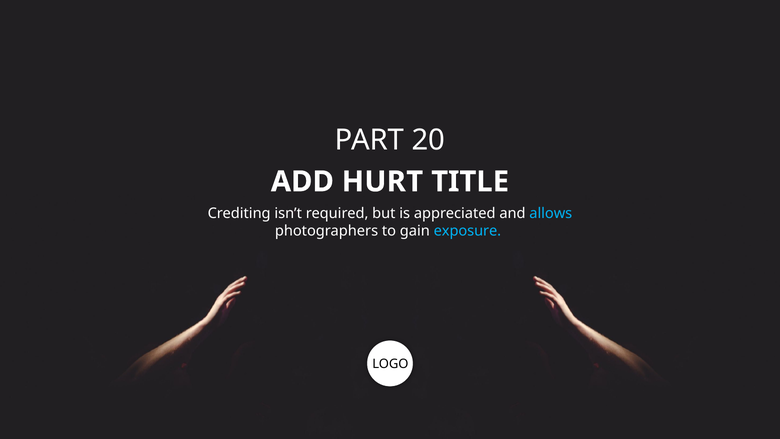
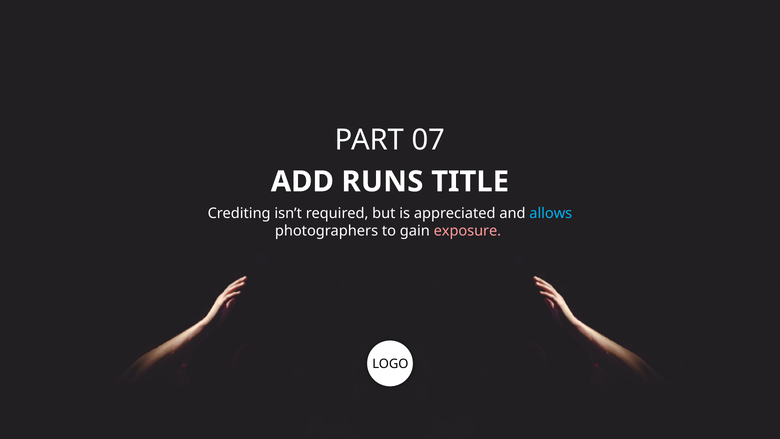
20: 20 -> 07 (428, 140)
HURT: HURT -> RUNS (382, 182)
exposure colour: light blue -> pink (467, 231)
